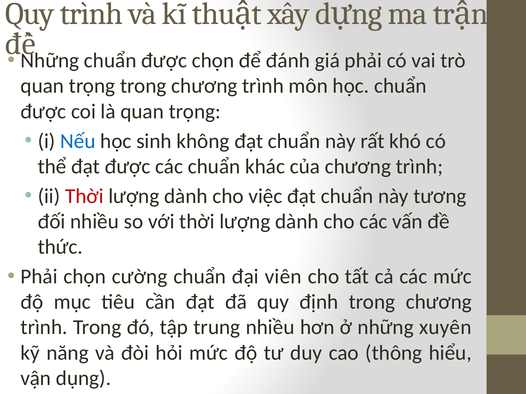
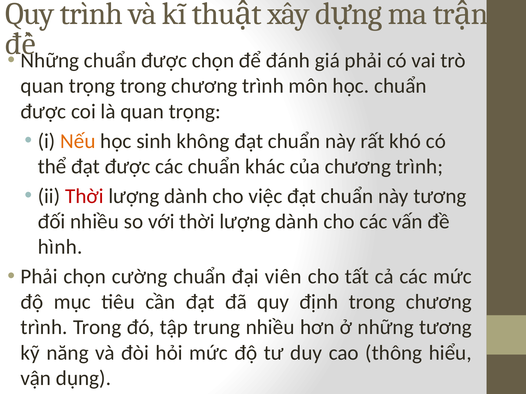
Nếu colour: blue -> orange (78, 141)
thức: thức -> hình (60, 247)
những xuyên: xuyên -> tương (445, 328)
